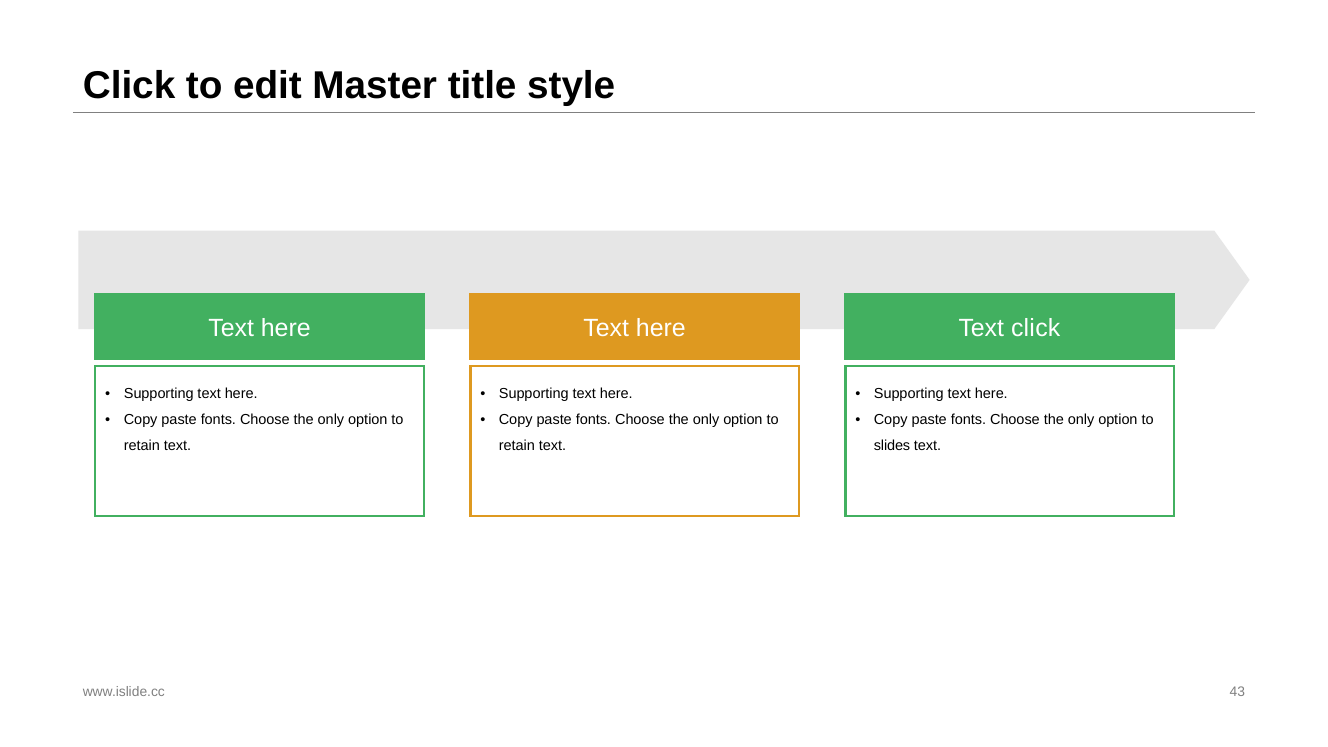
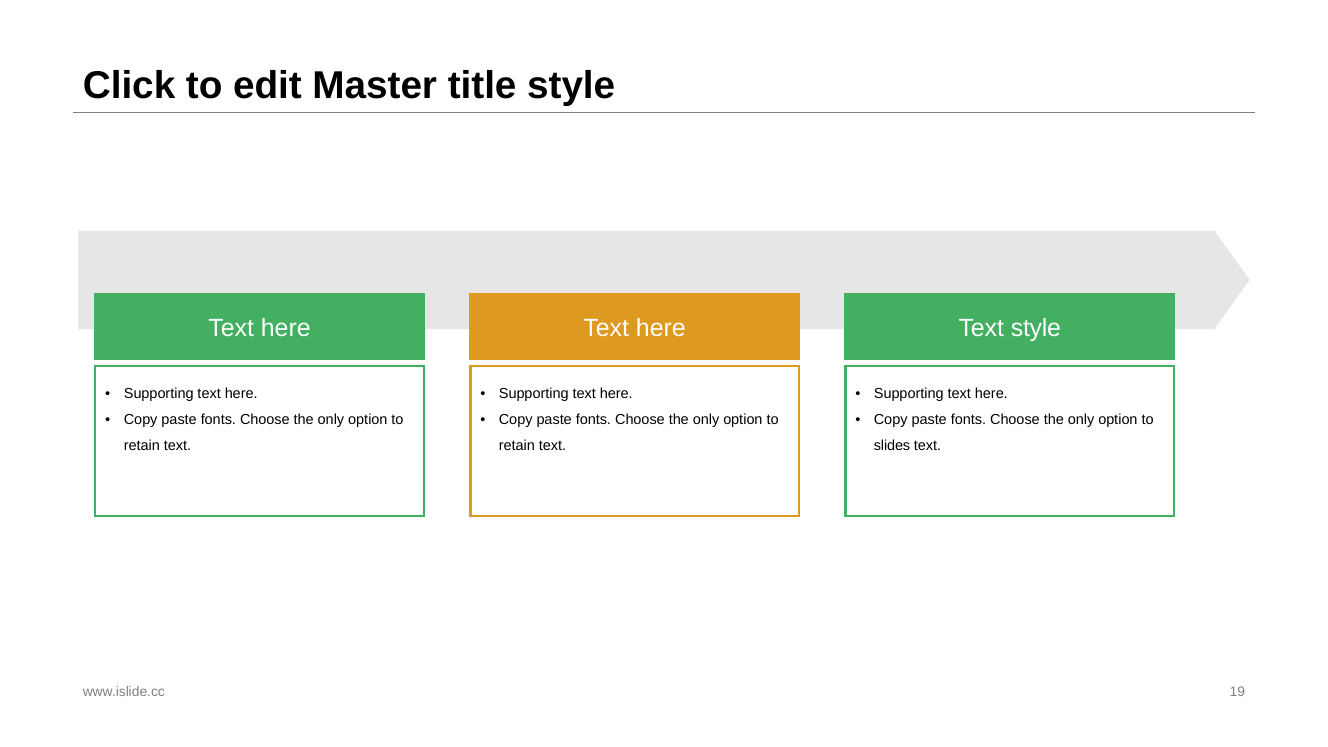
Text click: click -> style (1036, 328)
43: 43 -> 19 (1237, 692)
